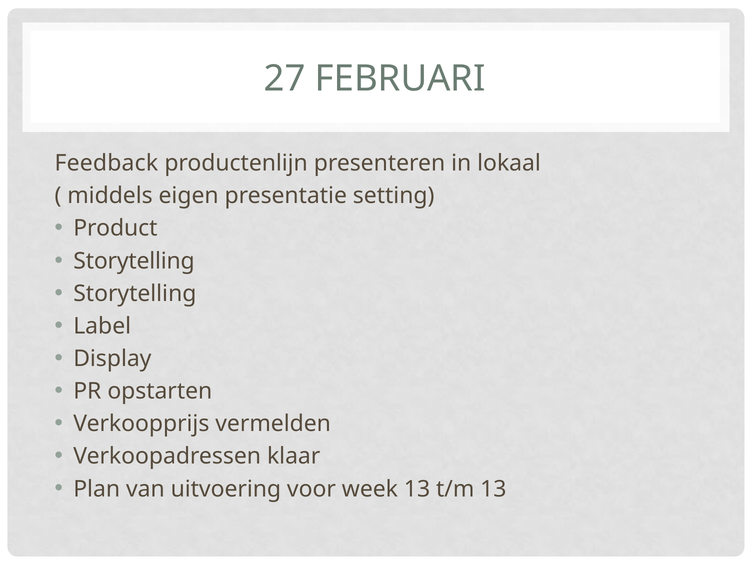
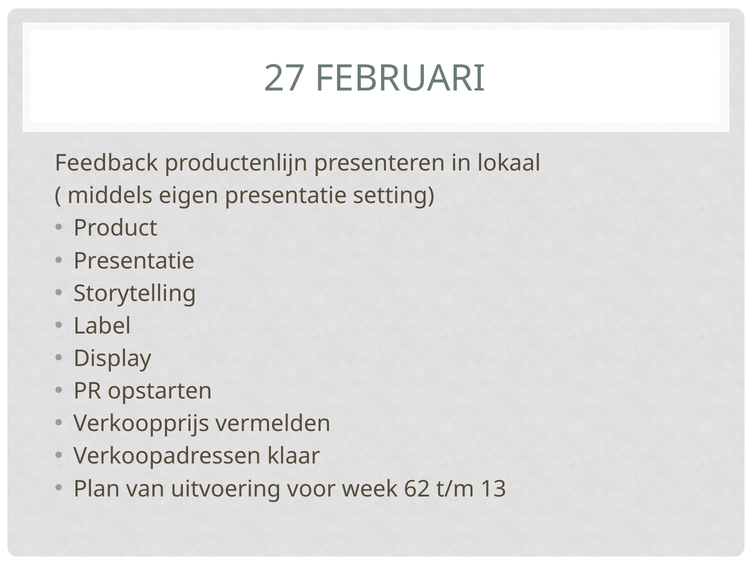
Storytelling: Storytelling -> Presentatie (134, 261)
week 13: 13 -> 62 (417, 489)
